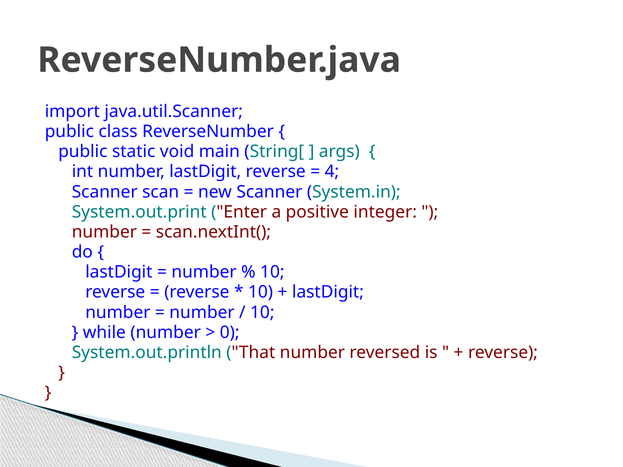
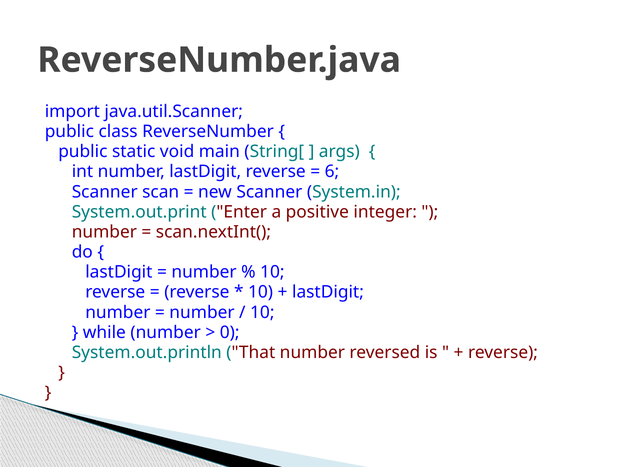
4: 4 -> 6 (332, 172)
